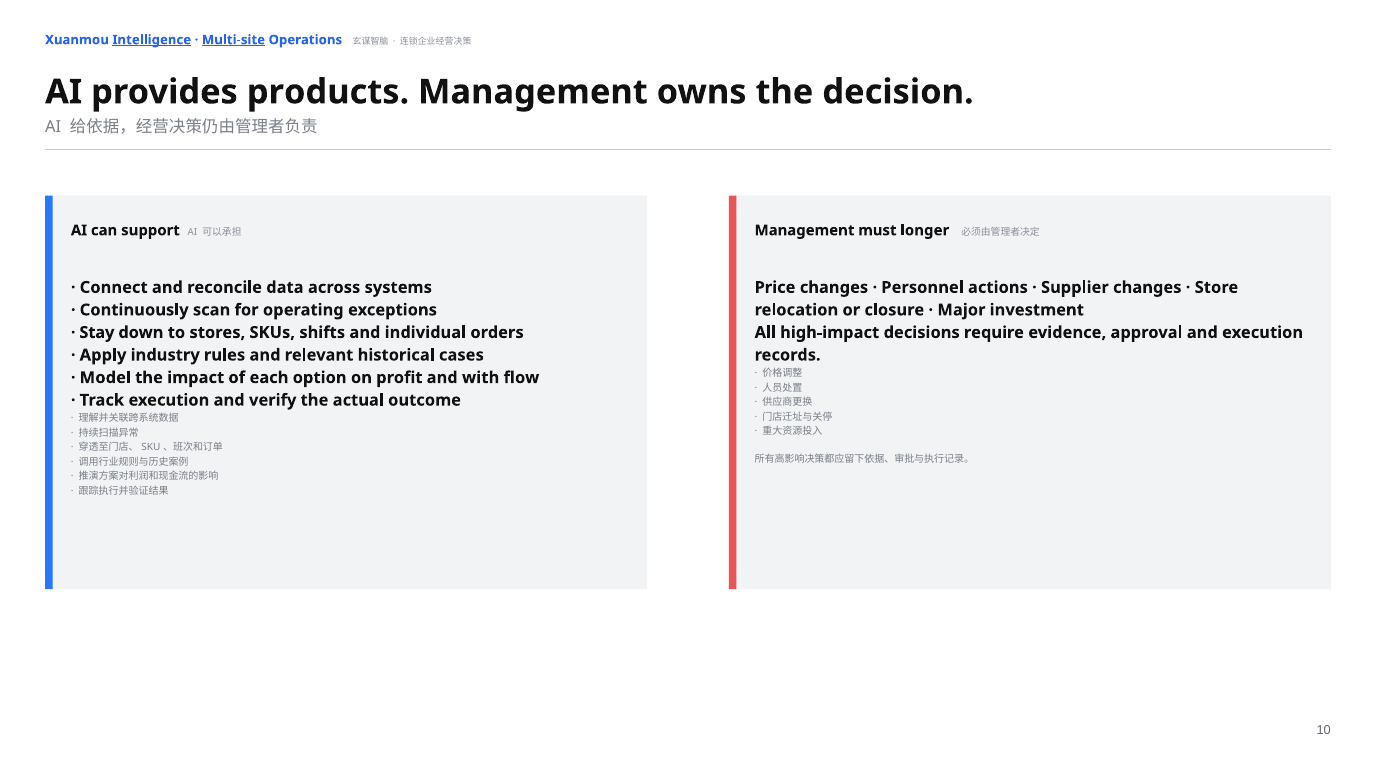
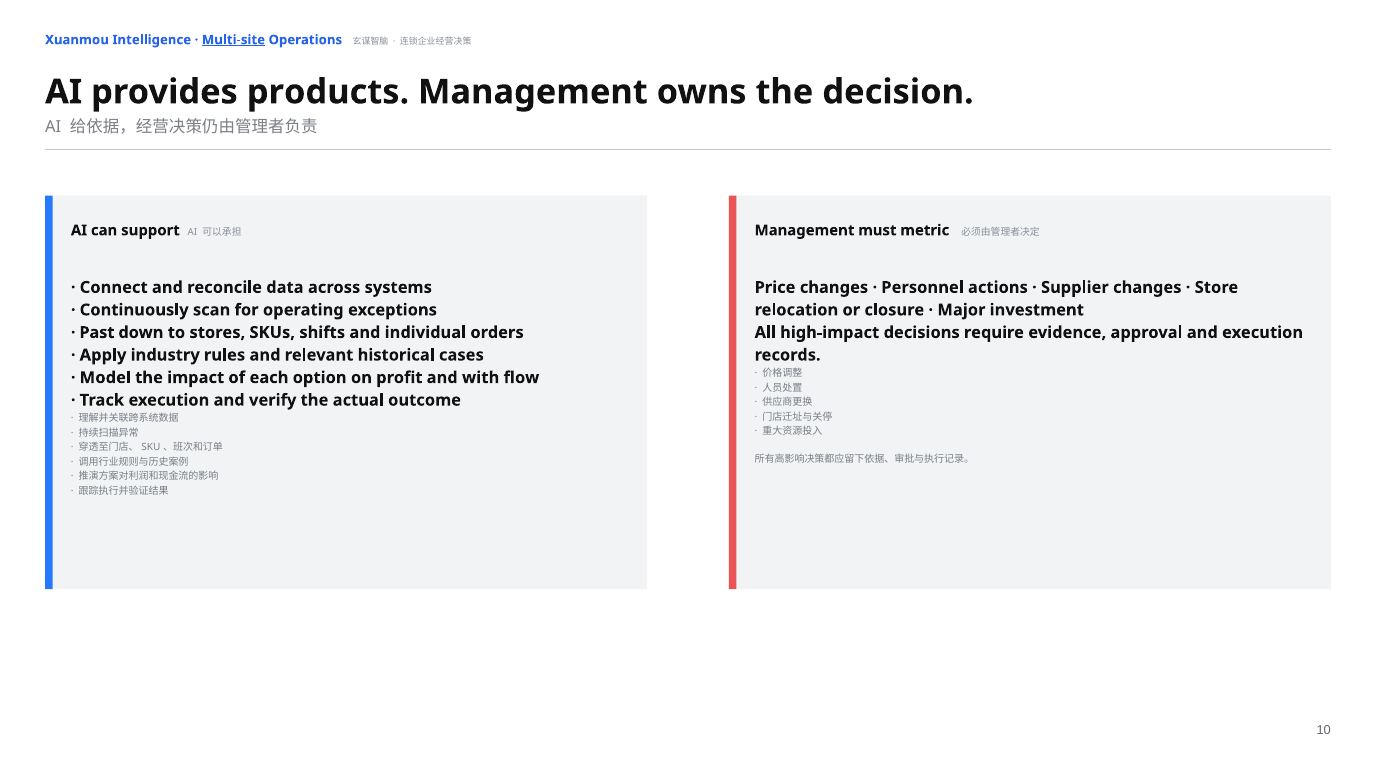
Intelligence underline: present -> none (152, 40)
longer: longer -> metric (925, 230)
Stay: Stay -> Past (97, 333)
